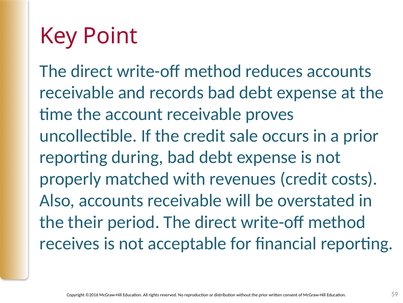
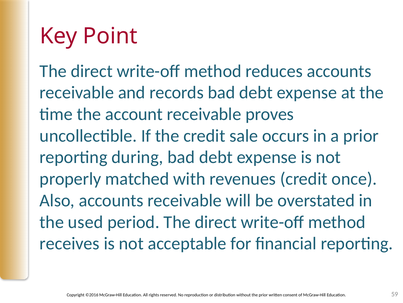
costs: costs -> once (354, 179)
their: their -> used (86, 222)
